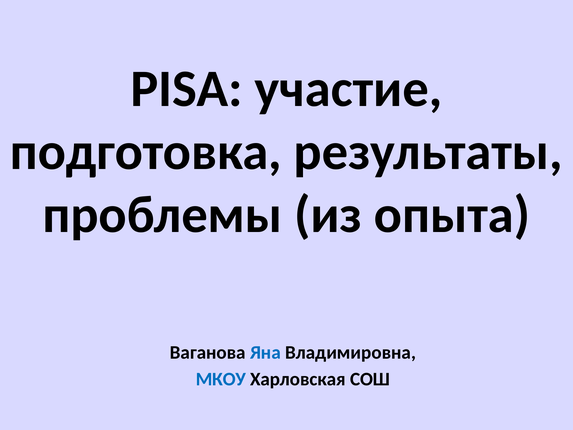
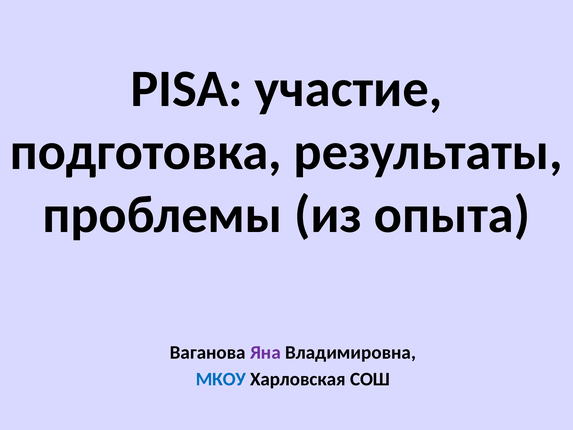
Яна colour: blue -> purple (265, 352)
